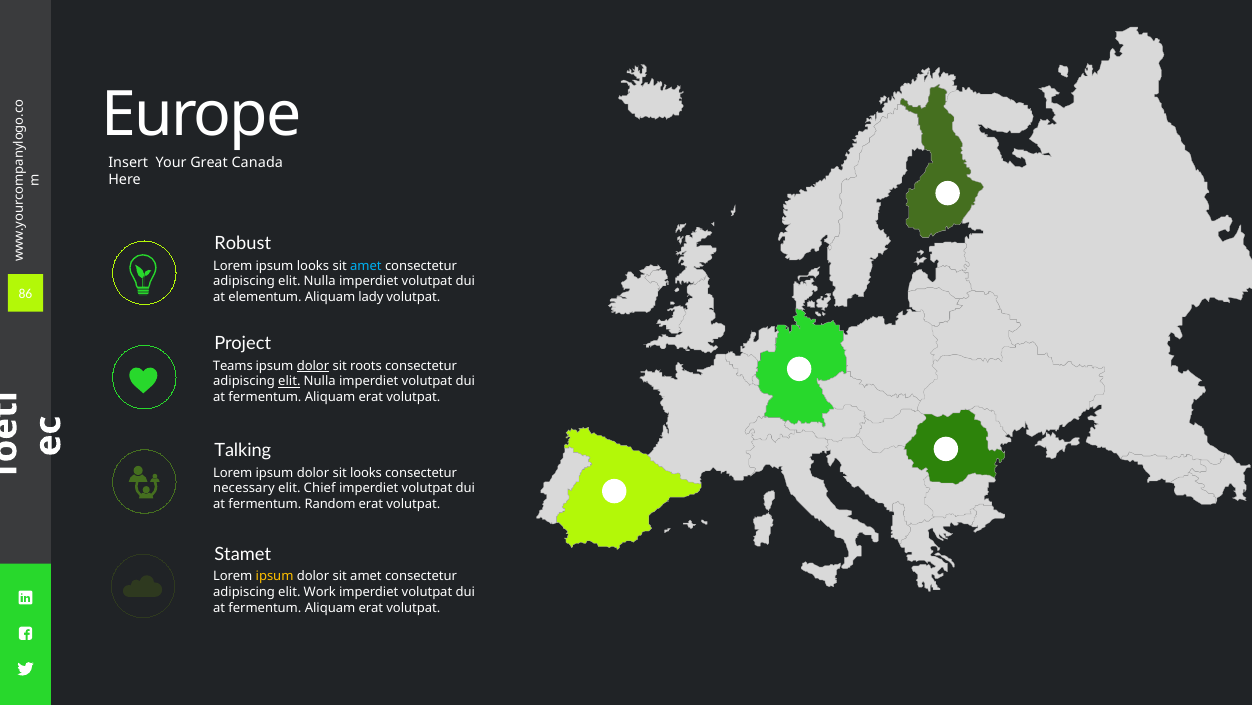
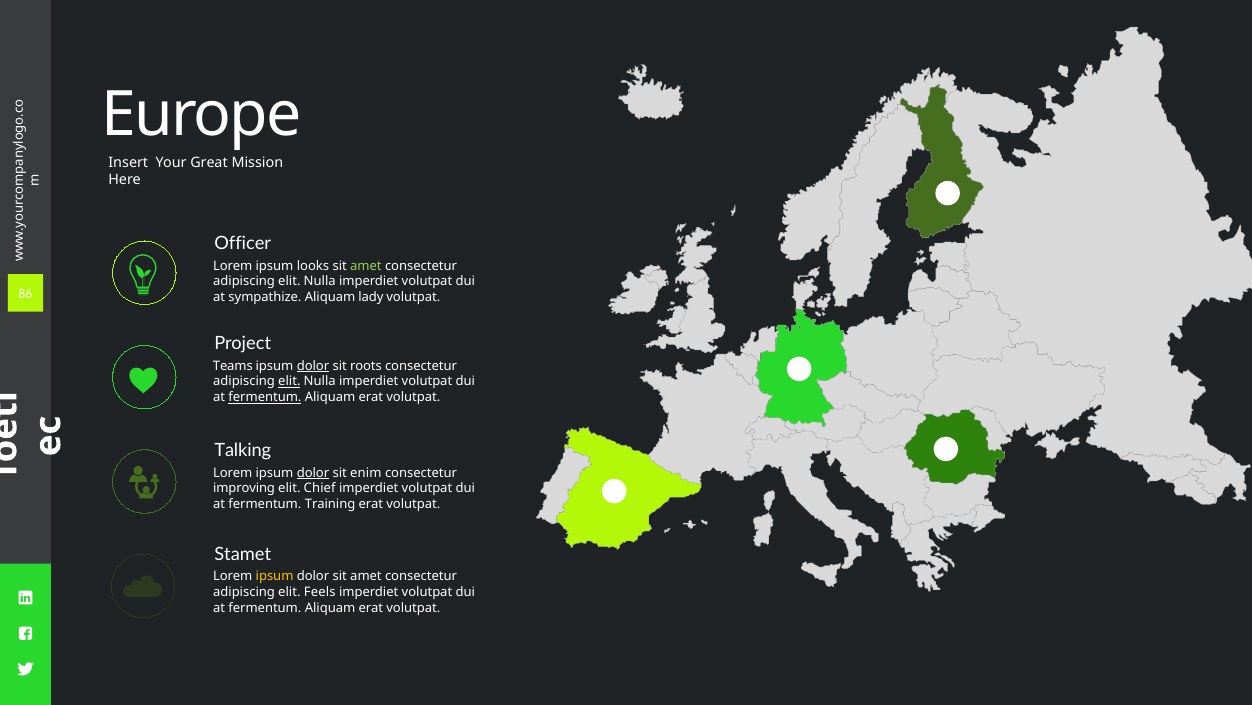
Canada: Canada -> Mission (257, 163)
Robust: Robust -> Officer (243, 243)
amet colour: light blue -> light green (366, 266)
elementum: elementum -> sympathize (265, 297)
fermentum underline: none -> present (265, 397)
dolor underline: none -> present (313, 472)
sit looks: looks -> enim (366, 472)
necessary: necessary -> improving (244, 488)
Random: Random -> Training (330, 504)
Work: Work -> Feels (320, 591)
